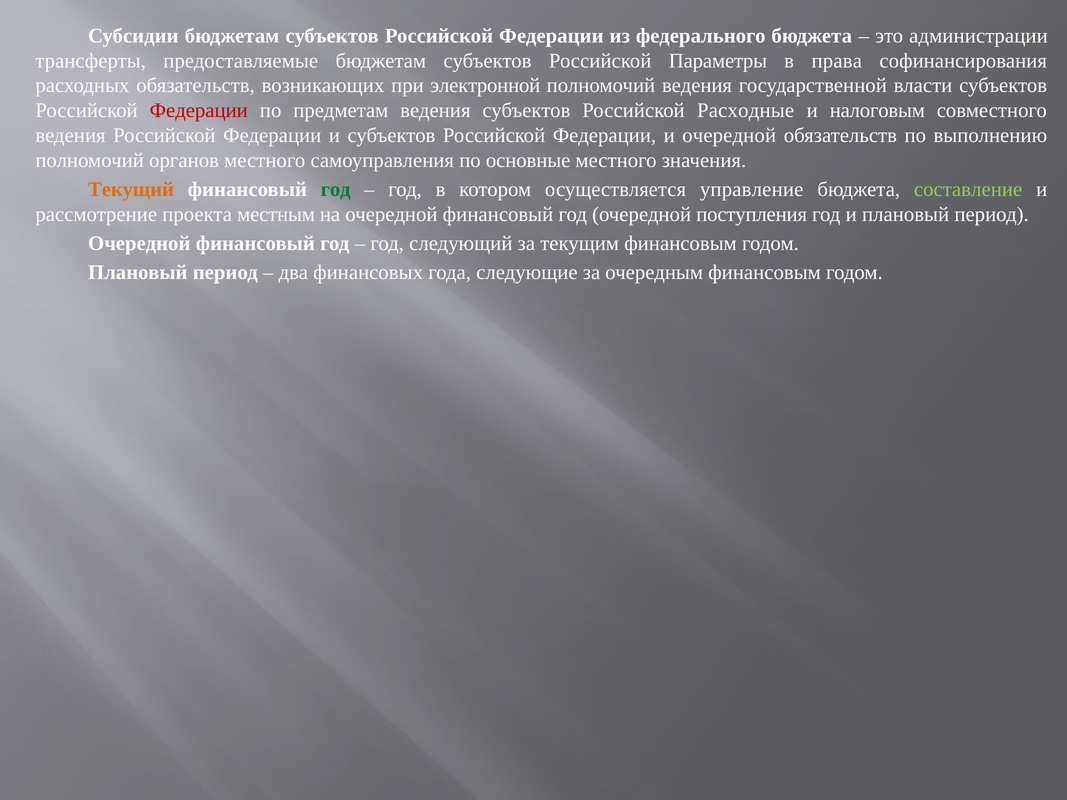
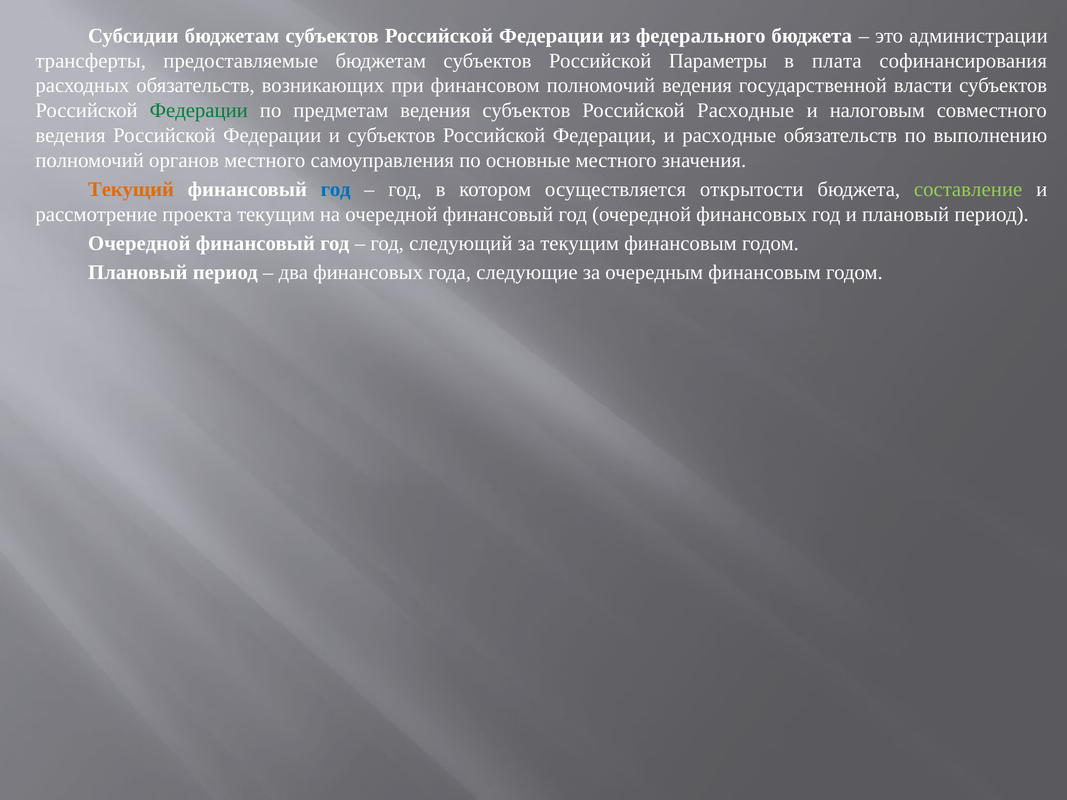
права: права -> плата (837, 61)
электронной: электронной -> финансовом (485, 86)
Федерации colour: red -> green (199, 111)
и очередной: очередной -> расходные (729, 135)
год colour: green -> blue (336, 189)
управление: управление -> открытости (752, 189)
проекта местным: местным -> текущим (276, 214)
очередной поступления: поступления -> финансовых (752, 214)
